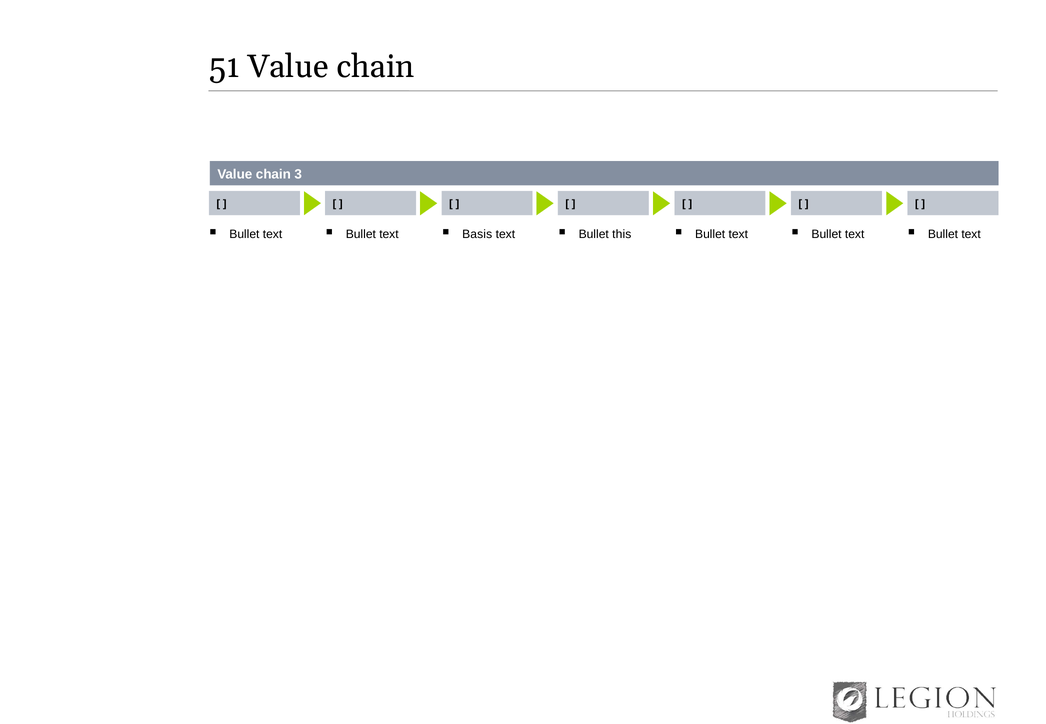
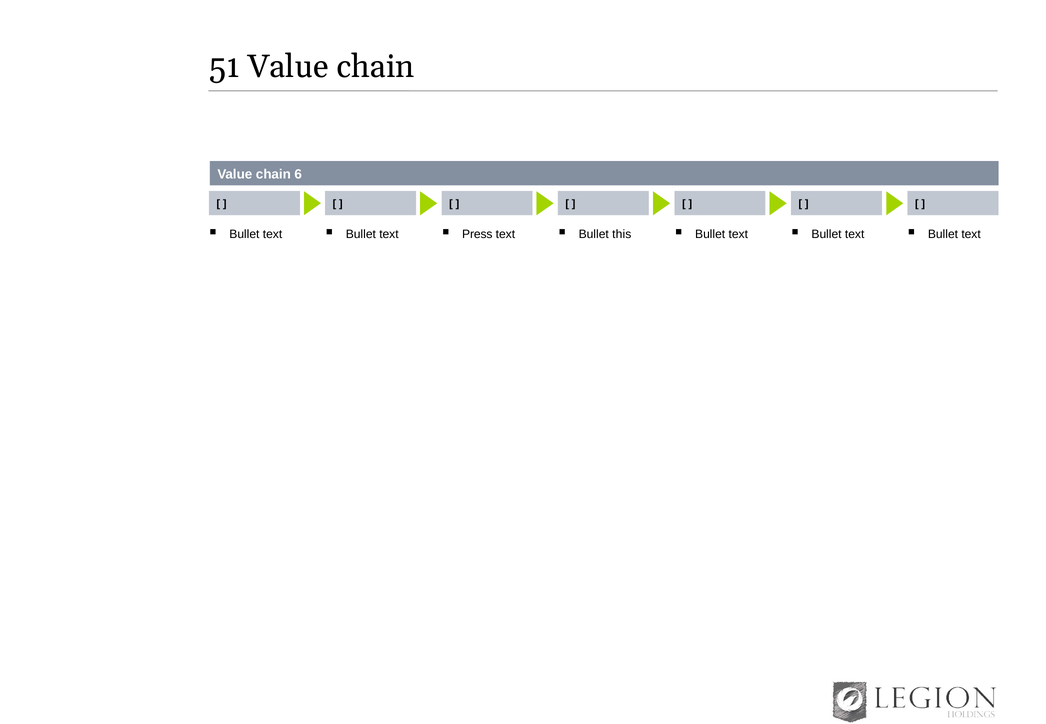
3: 3 -> 6 (298, 174)
Basis: Basis -> Press (477, 234)
